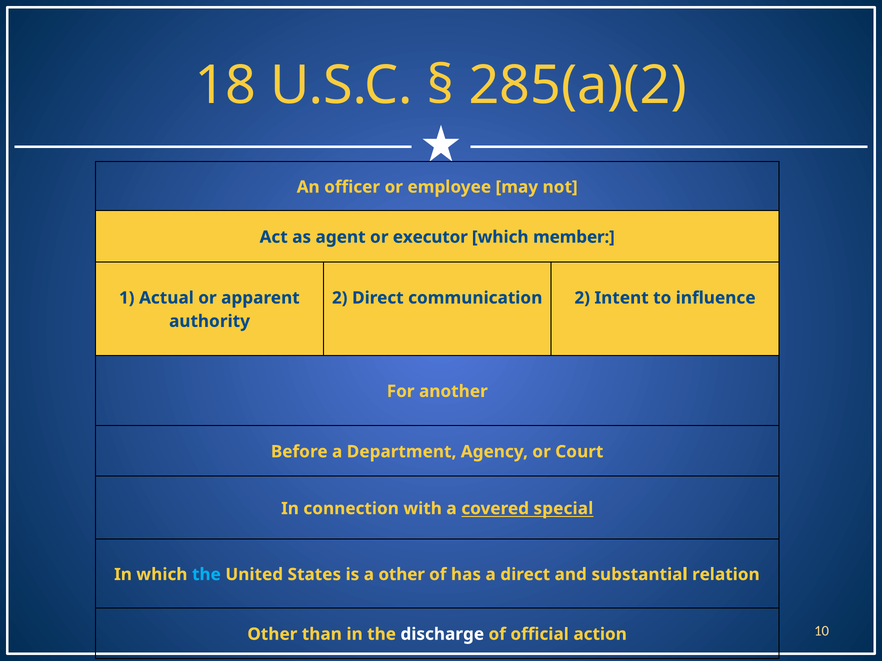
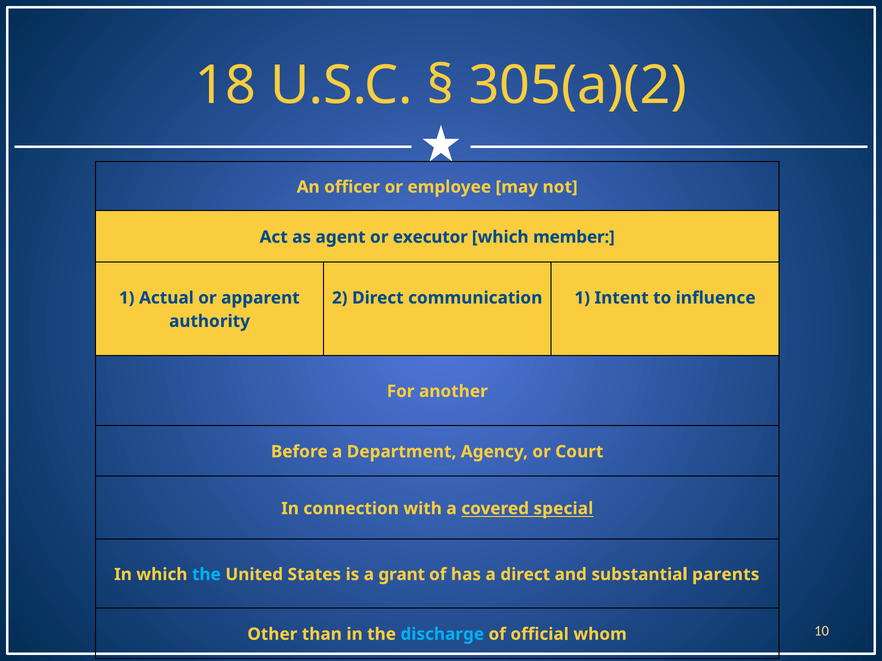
285(a)(2: 285(a)(2 -> 305(a)(2 (578, 85)
communication 2: 2 -> 1 (582, 298)
a other: other -> grant (402, 575)
relation: relation -> parents (726, 575)
discharge colour: white -> light blue (442, 635)
action: action -> whom (600, 635)
